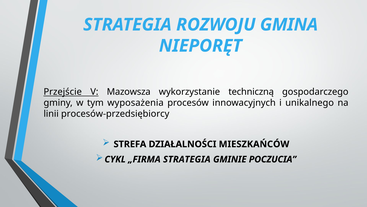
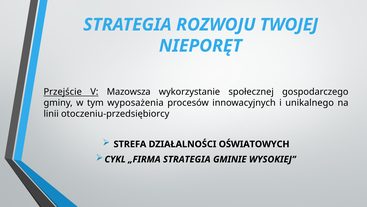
GMINA: GMINA -> TWOJEJ (289, 25)
techniczną: techniczną -> społecznej (251, 92)
procesów-przedsiębiorcy: procesów-przedsiębiorcy -> otoczeniu-przedsiębiorcy (115, 114)
MIESZKAŃCÓW: MIESZKAŃCÓW -> OŚWIATOWYCH (254, 144)
POCZUCIA: POCZUCIA -> WYSOKIEJ (272, 159)
